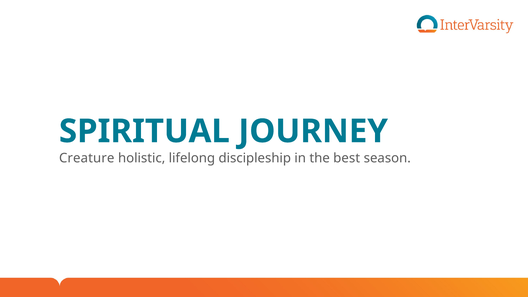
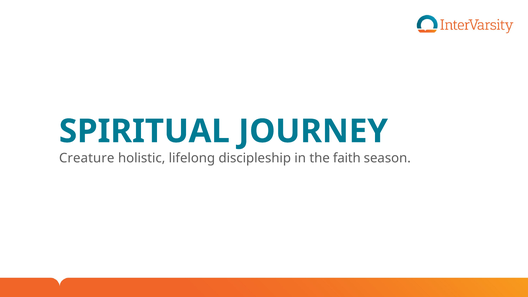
best: best -> faith (347, 158)
